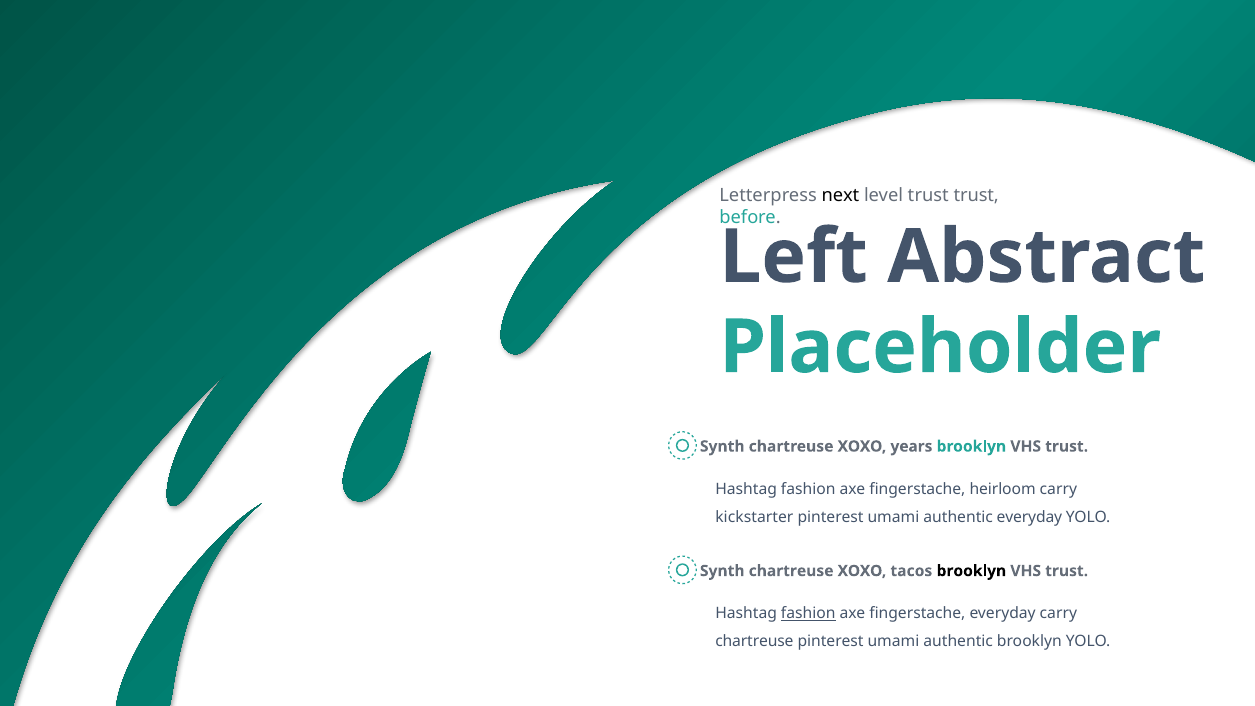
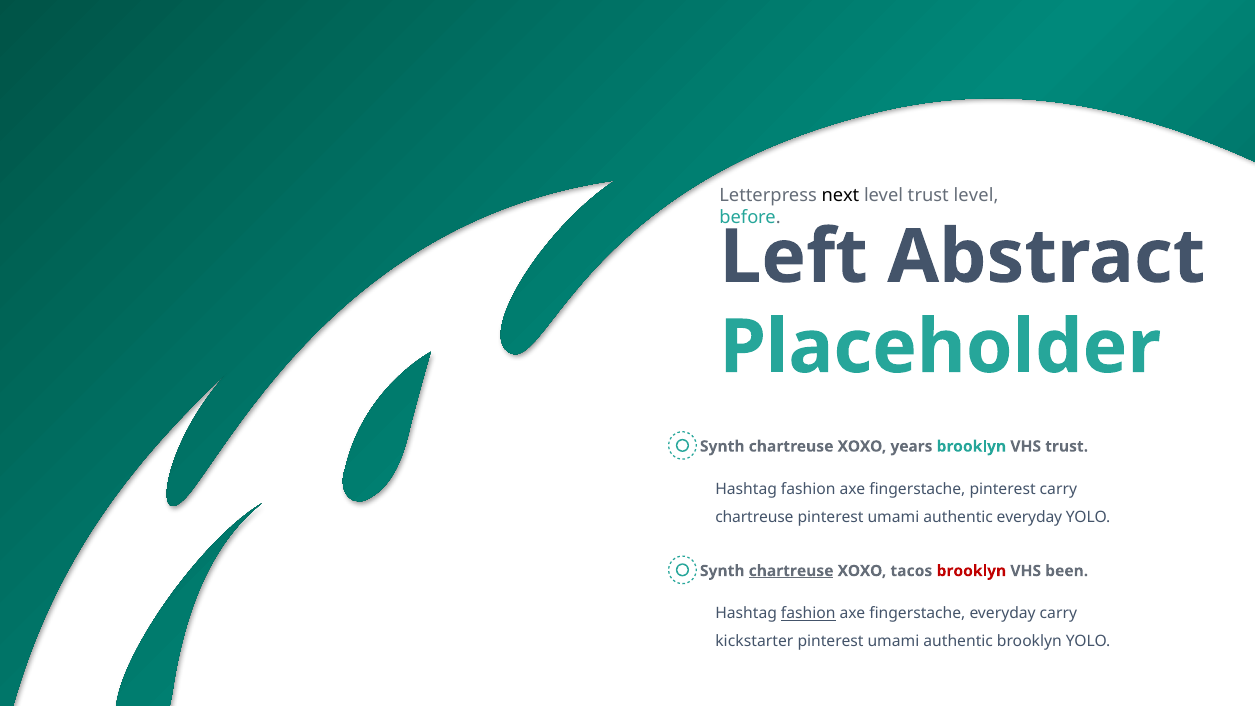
trust trust: trust -> level (976, 195)
fingerstache heirloom: heirloom -> pinterest (1003, 489)
kickstarter: kickstarter -> chartreuse (754, 517)
chartreuse underline: none -> present (791, 571)
brooklyn colour: black -> red (971, 571)
trust: trust -> been (1067, 571)
chartreuse: chartreuse -> kickstarter (754, 642)
